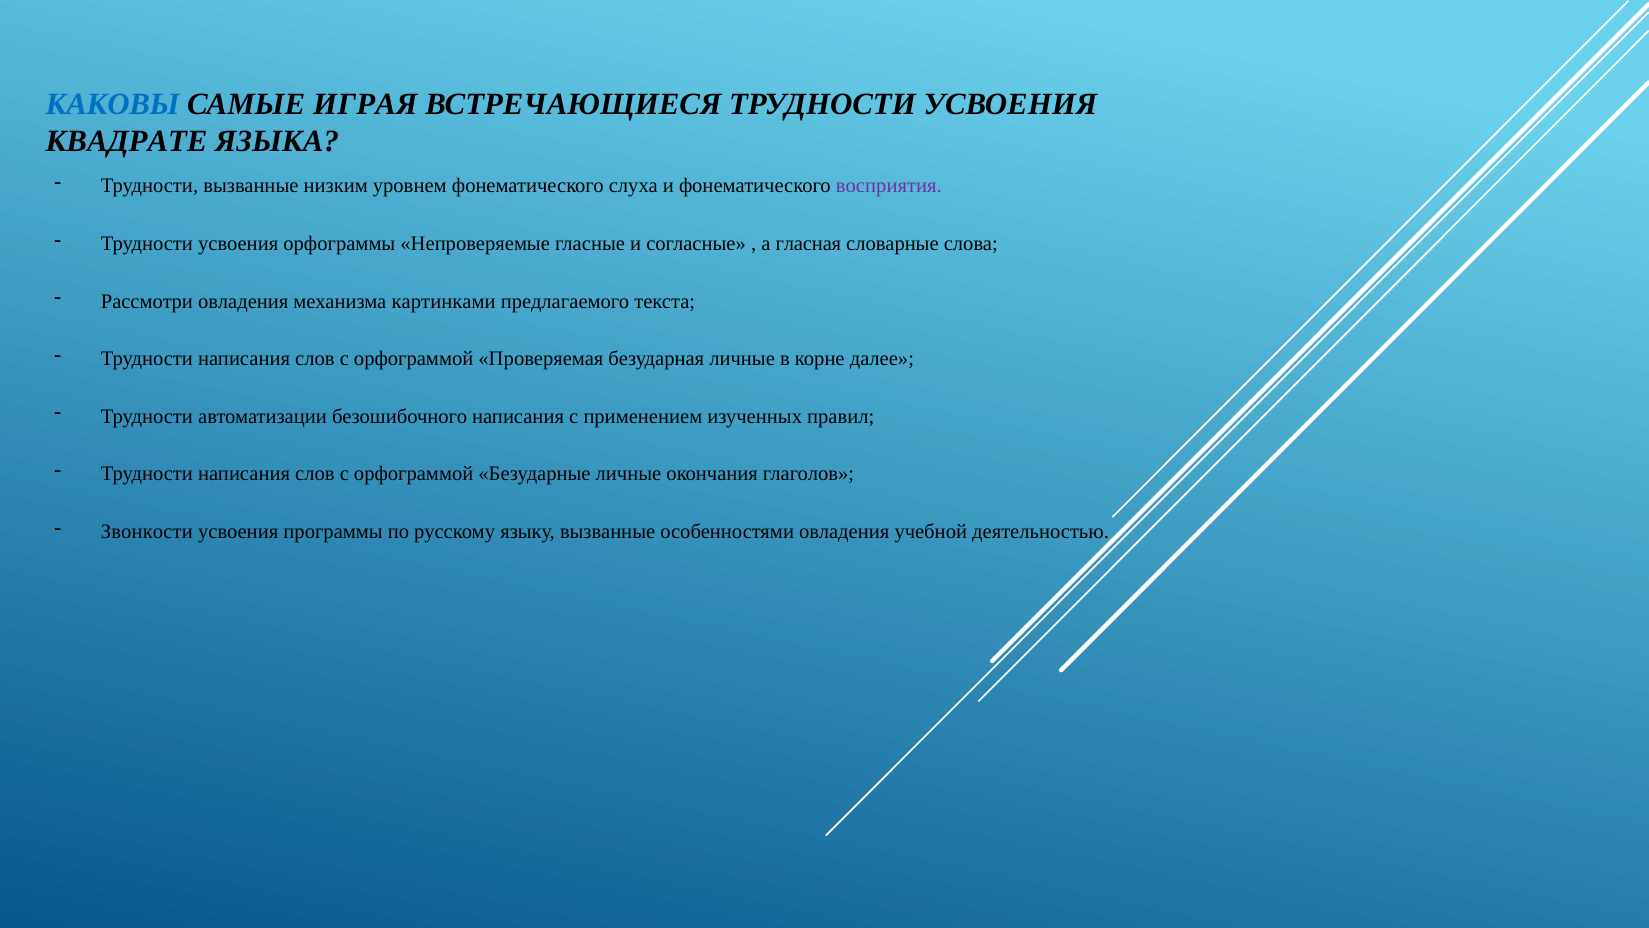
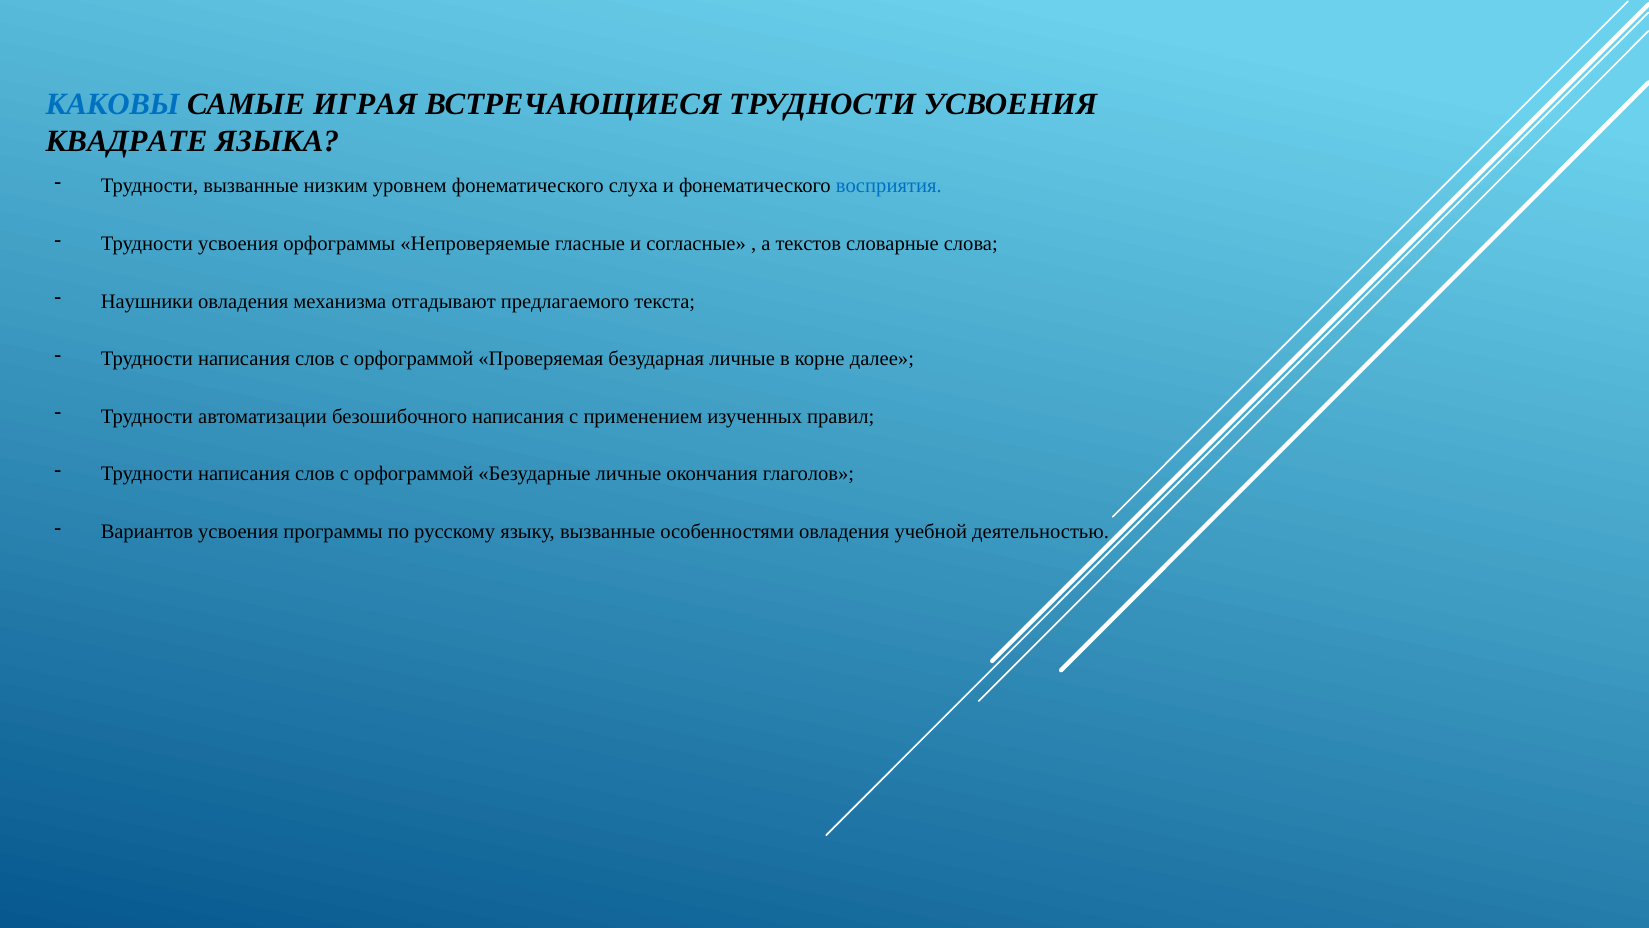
восприятия colour: purple -> blue (889, 186)
гласная: гласная -> текстов (808, 244)
Рассмотри: Рассмотри -> Наушники (147, 301)
картинками: картинками -> отгадывают (444, 301)
Звонкости: Звонкости -> Вариантов (147, 531)
